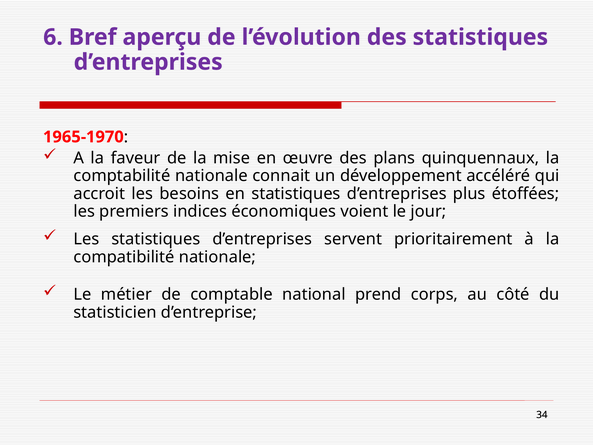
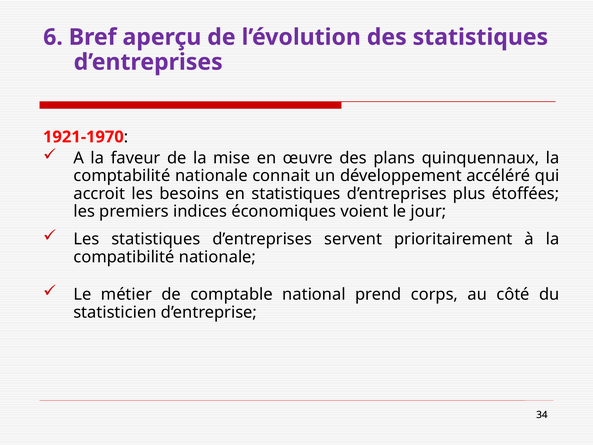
1965-1970: 1965-1970 -> 1921-1970 (83, 137)
